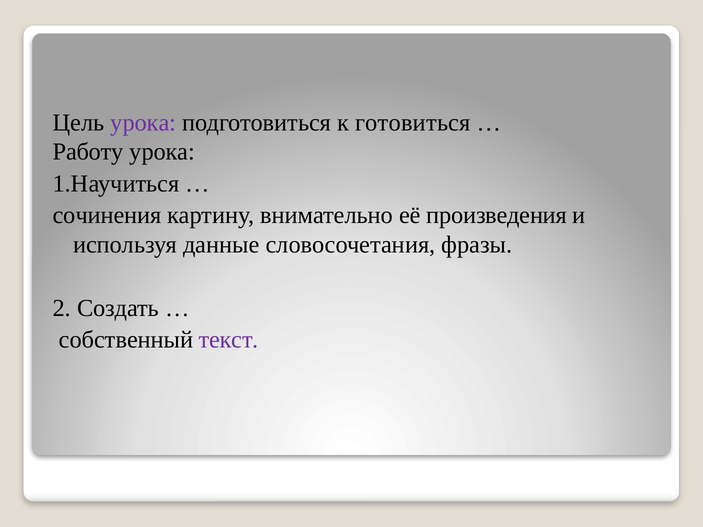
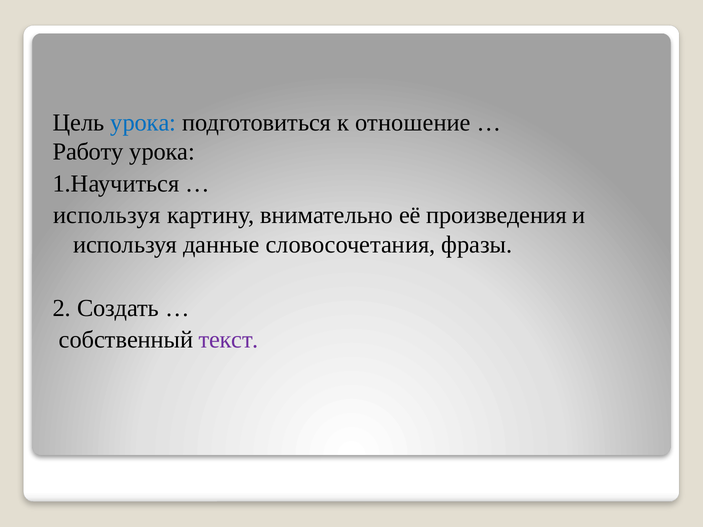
урока colour: purple -> blue (143, 123)
готовиться: готовиться -> отношение (413, 123)
сочинения: сочинения -> используя (107, 215)
